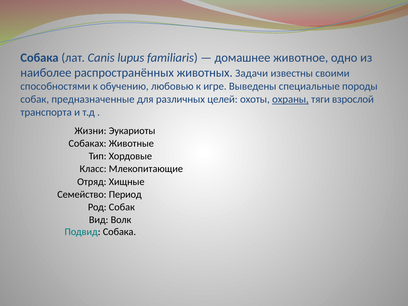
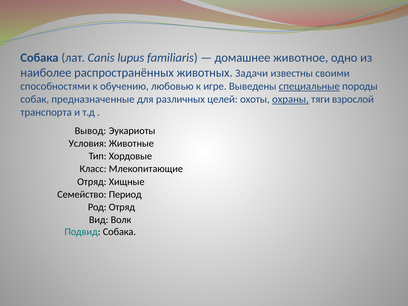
специальные underline: none -> present (309, 86)
Жизни: Жизни -> Вывод (90, 131)
Собаках: Собаках -> Условия (88, 143)
Род Собак: Собак -> Отряд (122, 207)
